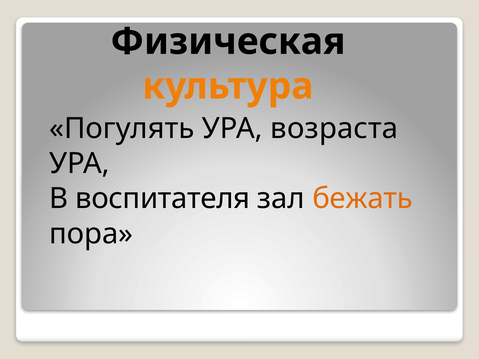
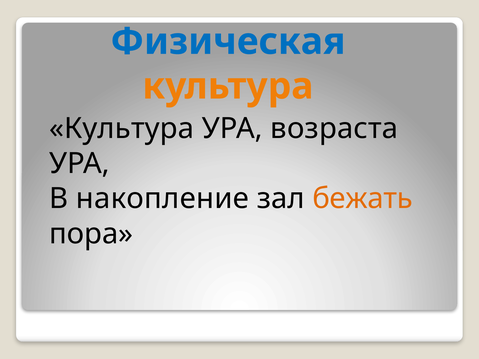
Физическая colour: black -> blue (228, 42)
Погулять: Погулять -> Культура (122, 129)
воспитателя: воспитателя -> накопление (162, 199)
